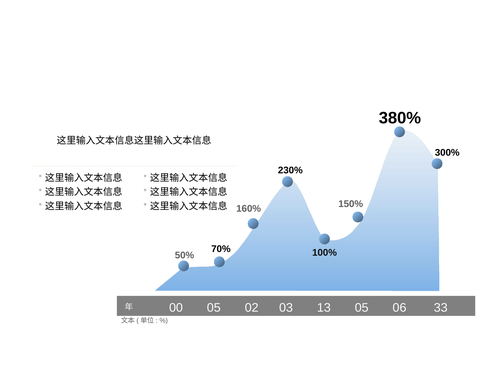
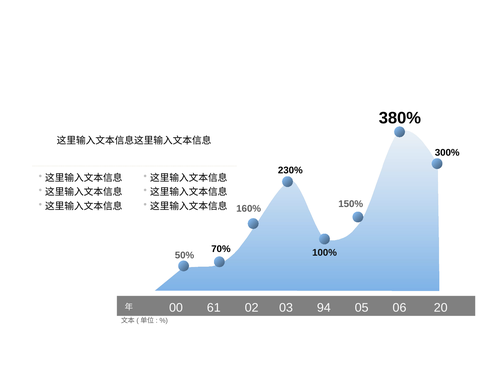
00 05: 05 -> 61 (214, 308)
13: 13 -> 94 (324, 308)
33: 33 -> 20 (441, 308)
